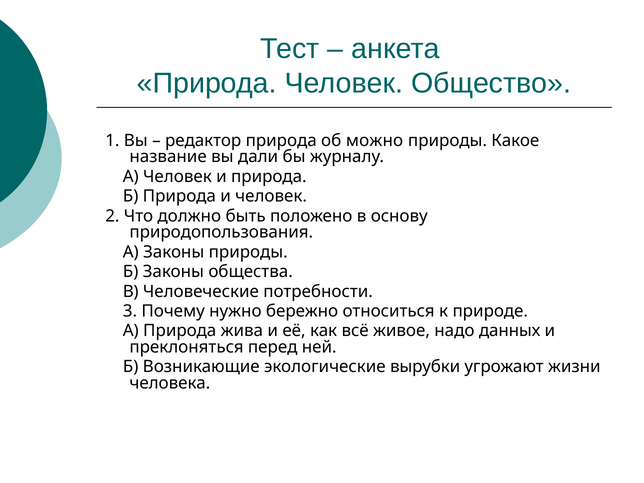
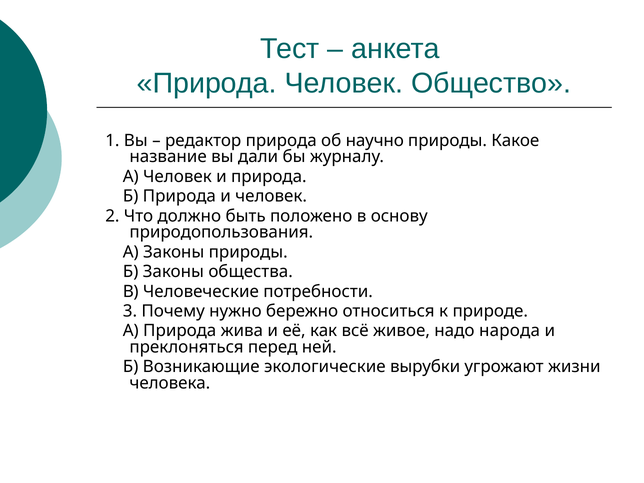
можно: можно -> научно (375, 141)
данных: данных -> народа (509, 331)
